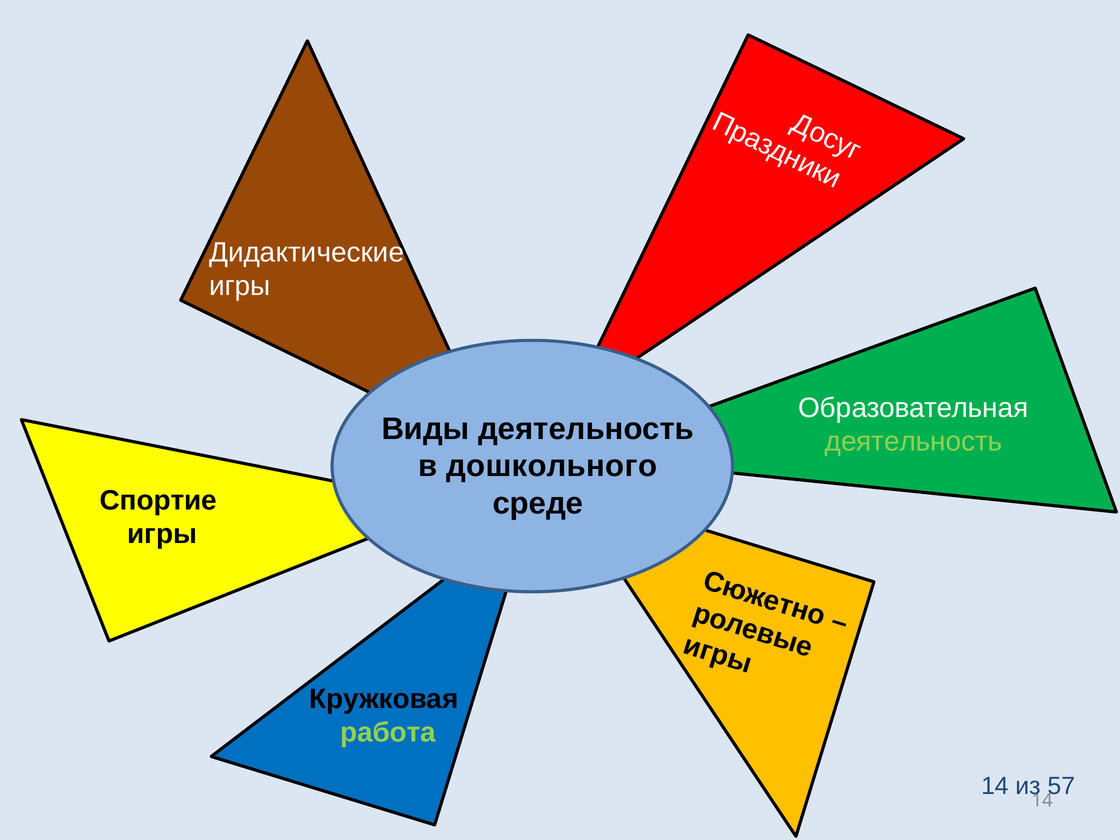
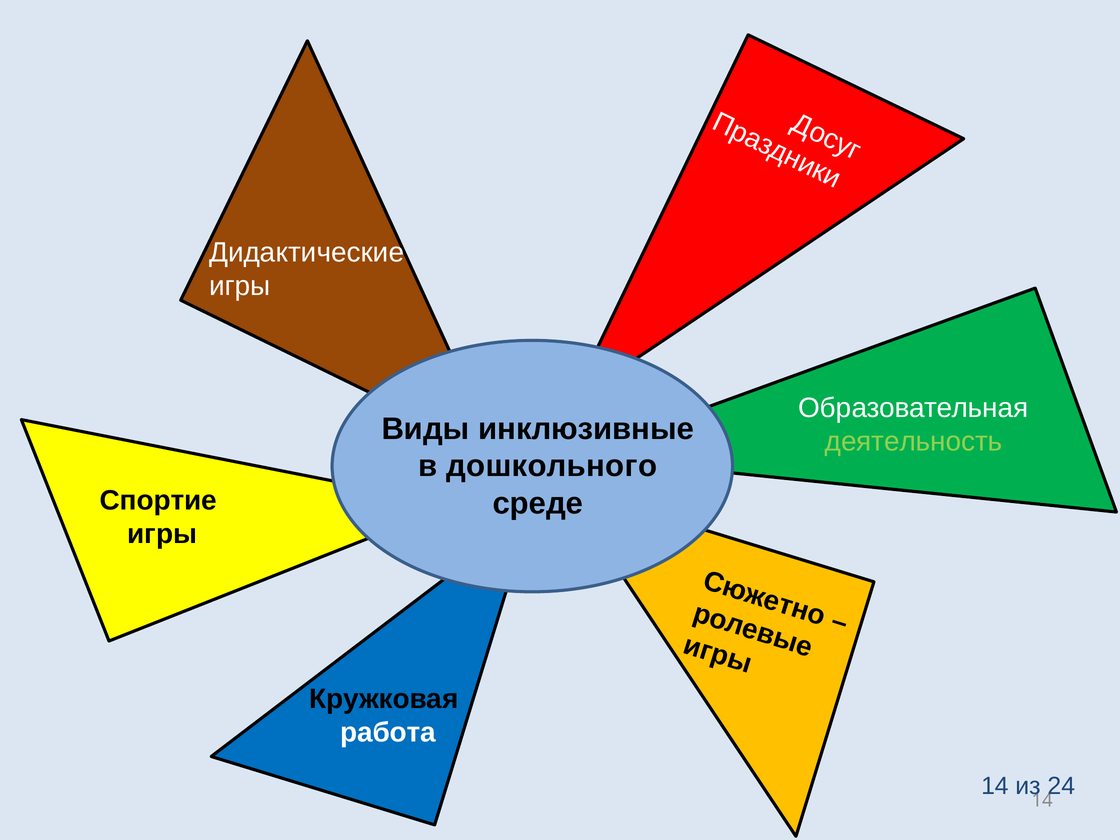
Виды деятельность: деятельность -> инклюзивные (586, 429)
работа colour: light green -> white (388, 733)
57: 57 -> 24 (1061, 786)
